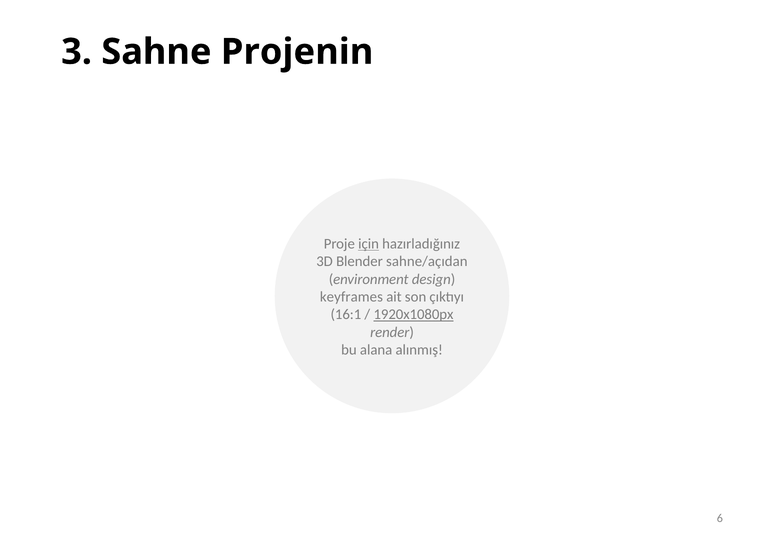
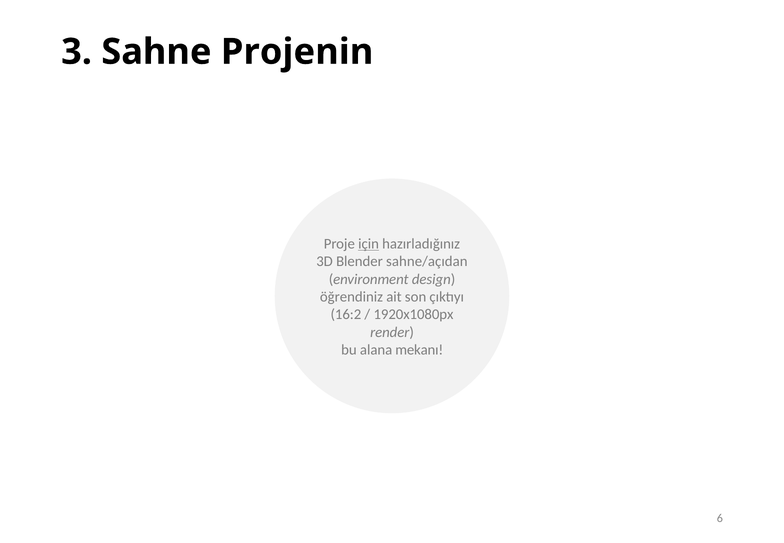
keyframes: keyframes -> öğrendiniz (351, 297)
16:1: 16:1 -> 16:2 (346, 314)
1920x1080px underline: present -> none (413, 314)
alınmış: alınmış -> mekanı (419, 350)
